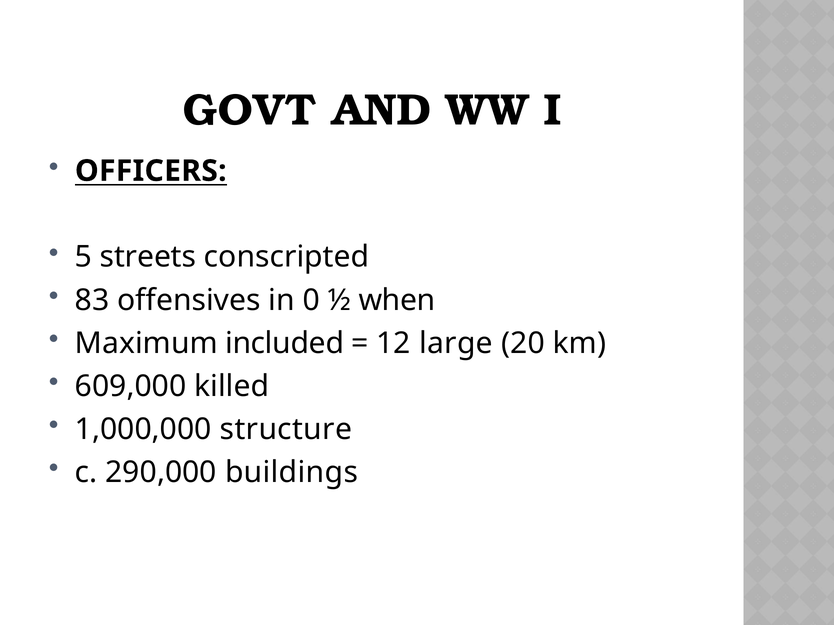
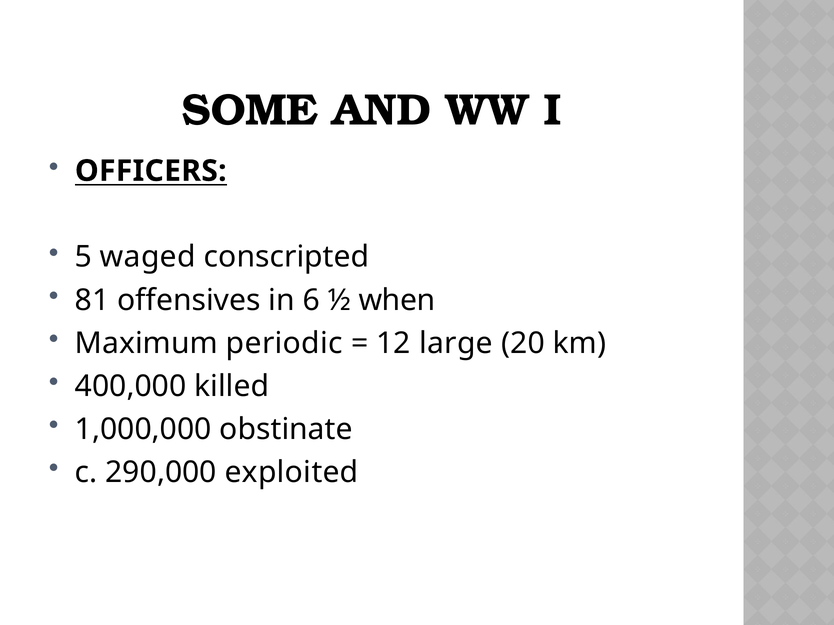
GOVT: GOVT -> SOME (250, 110)
streets: streets -> waged (148, 257)
83: 83 -> 81 (92, 300)
0: 0 -> 6 (311, 300)
included: included -> periodic (284, 343)
609,000: 609,000 -> 400,000 (131, 386)
structure: structure -> obstinate (286, 430)
buildings: buildings -> exploited (292, 473)
